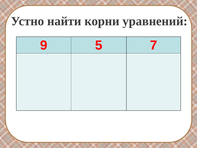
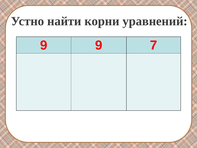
9 5: 5 -> 9 (99, 45)
